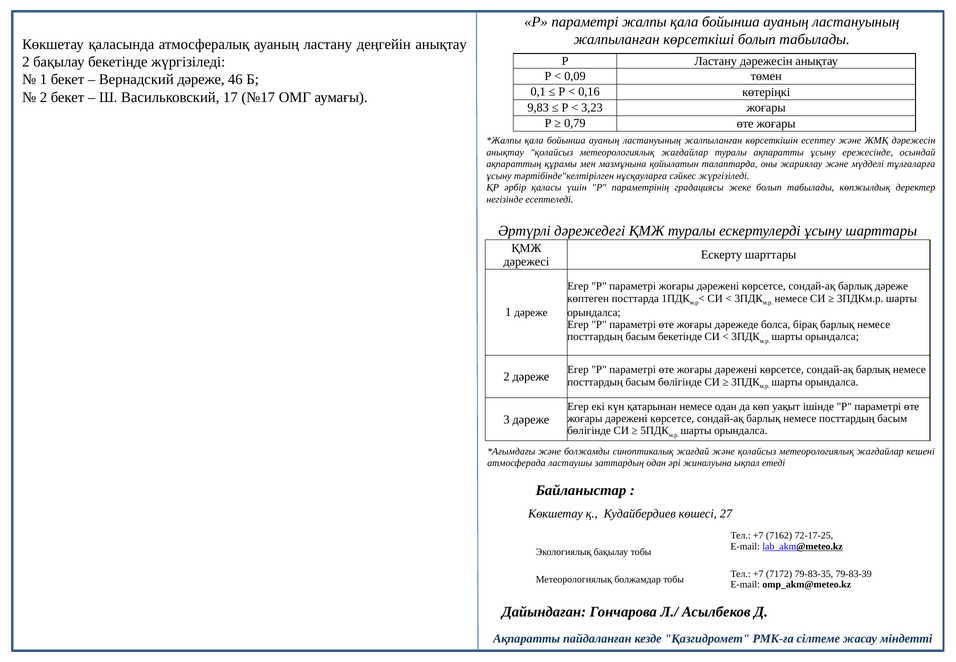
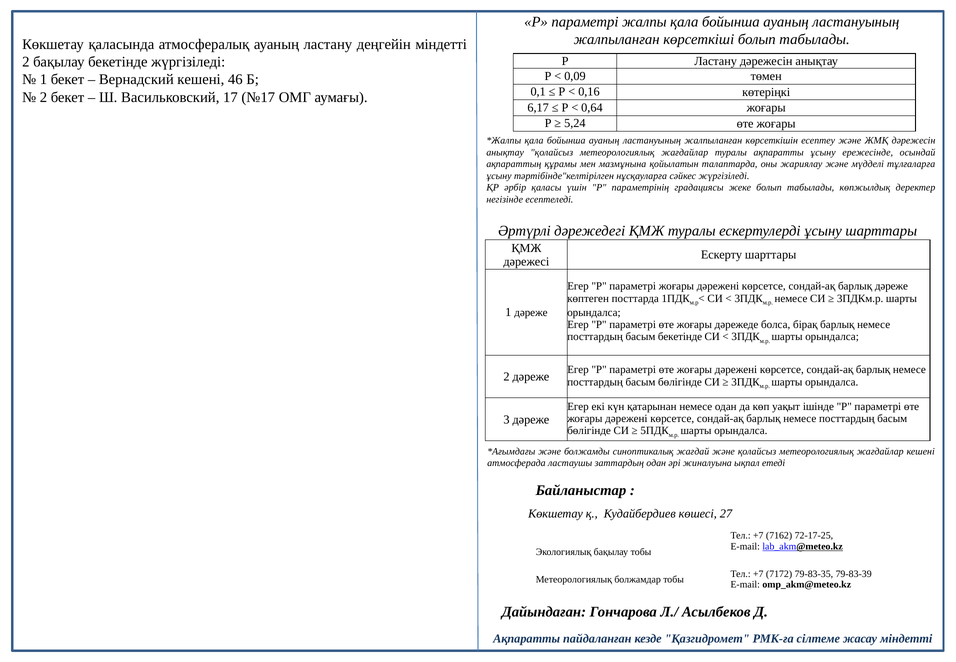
деңгейін анықтау: анықтау -> міндетті (441, 44)
Вернадский дәреже: дәреже -> кешені (201, 80)
9,83: 9,83 -> 6,17 (538, 108)
3,23: 3,23 -> 0,64 (592, 108)
0,79: 0,79 -> 5,24 (575, 123)
